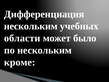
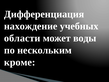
нескольким: нескольким -> нахождение (31, 26)
было: было -> воды (85, 38)
